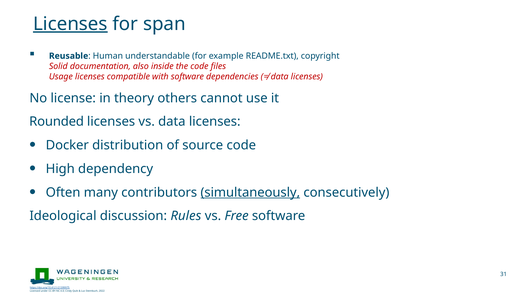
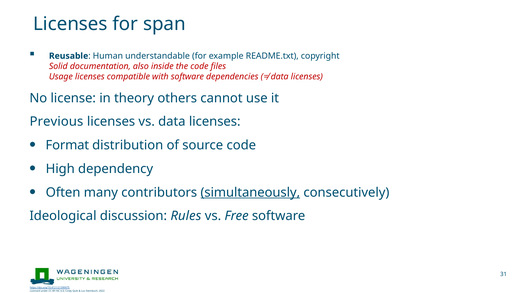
Licenses underline: present -> none (70, 24)
Rounded: Rounded -> Previous (56, 122)
Docker: Docker -> Format (67, 145)
